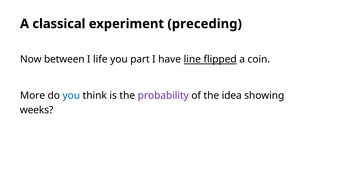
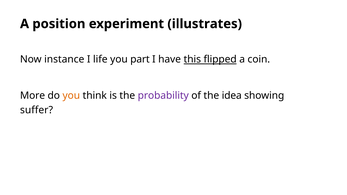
classical: classical -> position (59, 24)
preceding: preceding -> illustrates (205, 24)
between: between -> instance (64, 59)
line: line -> this (192, 59)
you colour: blue -> orange (71, 96)
weeks: weeks -> suffer (37, 110)
